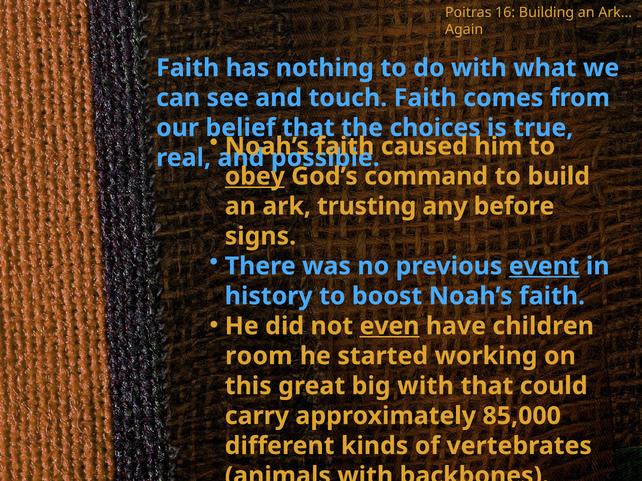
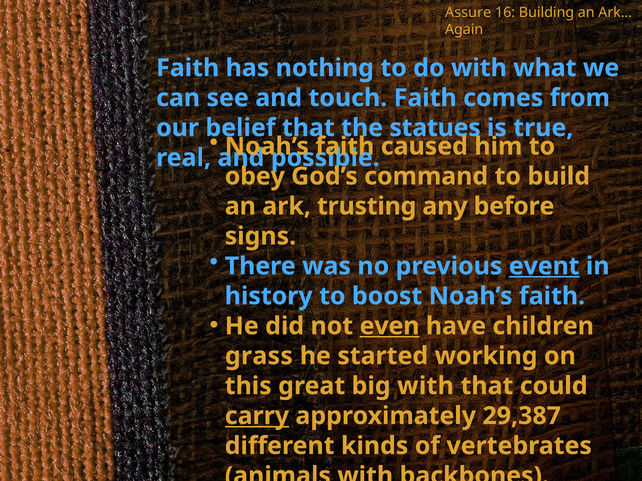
Poitras: Poitras -> Assure (468, 13)
choices: choices -> statues (435, 128)
obey underline: present -> none (255, 176)
room: room -> grass (259, 356)
carry underline: none -> present (257, 416)
85,000: 85,000 -> 29,387 (522, 416)
